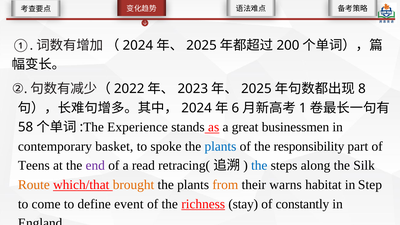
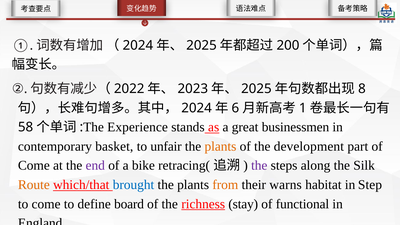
spoke: spoke -> unfair (166, 146)
plants colour: blue -> orange (220, 146)
responsibility: responsibility -> development (309, 146)
Teens: Teens -> Come (34, 166)
read: read -> bike (143, 166)
the colour: blue -> purple (259, 166)
brought colour: orange -> blue (133, 185)
event: event -> board (129, 204)
constantly: constantly -> functional (302, 204)
